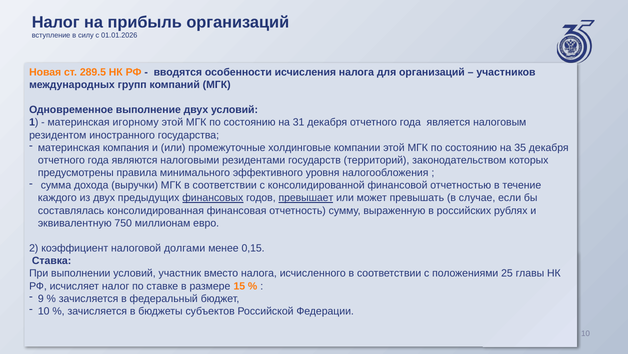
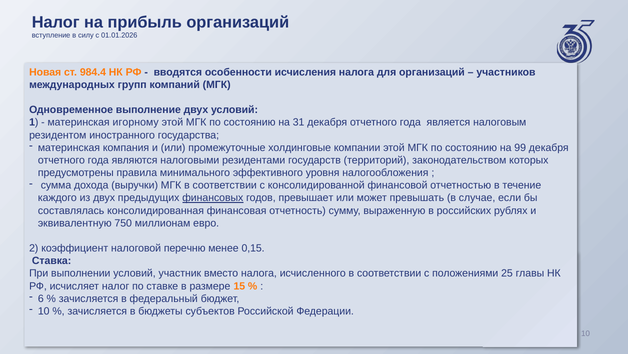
289.5: 289.5 -> 984.4 (93, 72)
35: 35 -> 99 (520, 147)
превышает underline: present -> none (306, 198)
долгами: долгами -> перечню (185, 248)
9: 9 -> 6 (41, 298)
